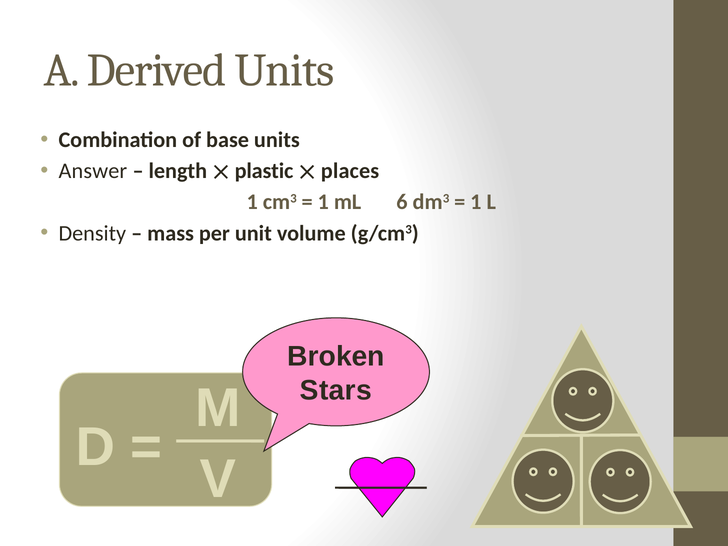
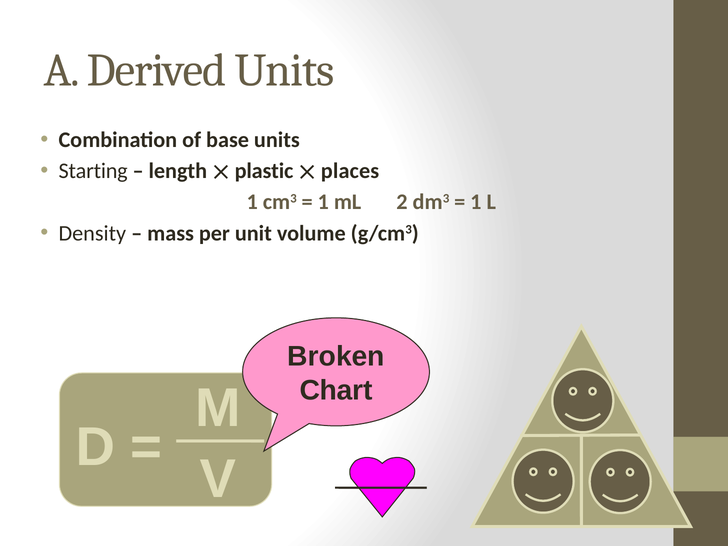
Answer: Answer -> Starting (93, 171)
6: 6 -> 2 (402, 202)
Stars: Stars -> Chart (336, 390)
